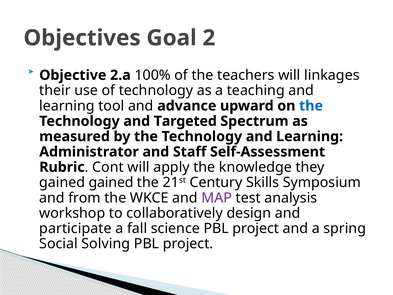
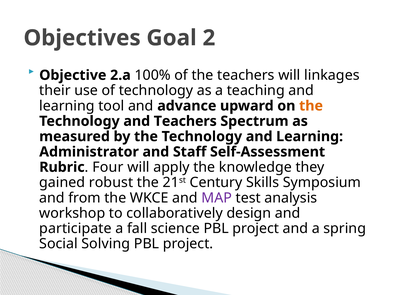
the colour: blue -> orange (311, 106)
and Targeted: Targeted -> Teachers (185, 121)
Cont: Cont -> Four (108, 167)
gained gained: gained -> robust (111, 182)
